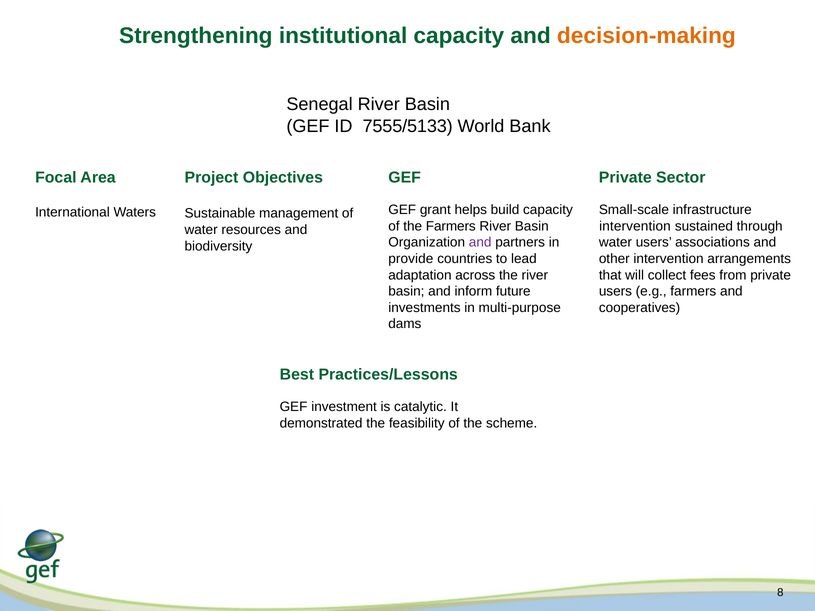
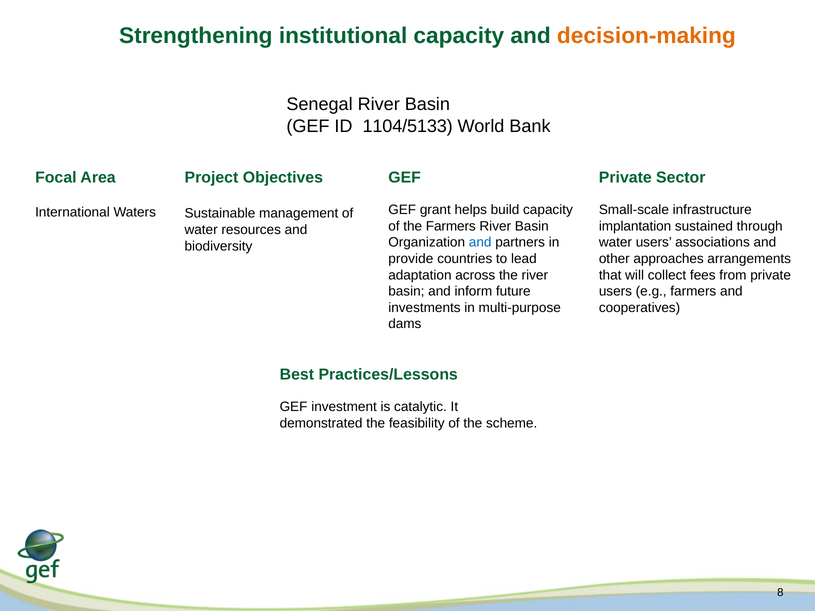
7555/5133: 7555/5133 -> 1104/5133 (408, 126)
intervention: intervention -> implantation (635, 226)
and colour: purple -> blue (480, 243)
other intervention: intervention -> approaches (669, 259)
